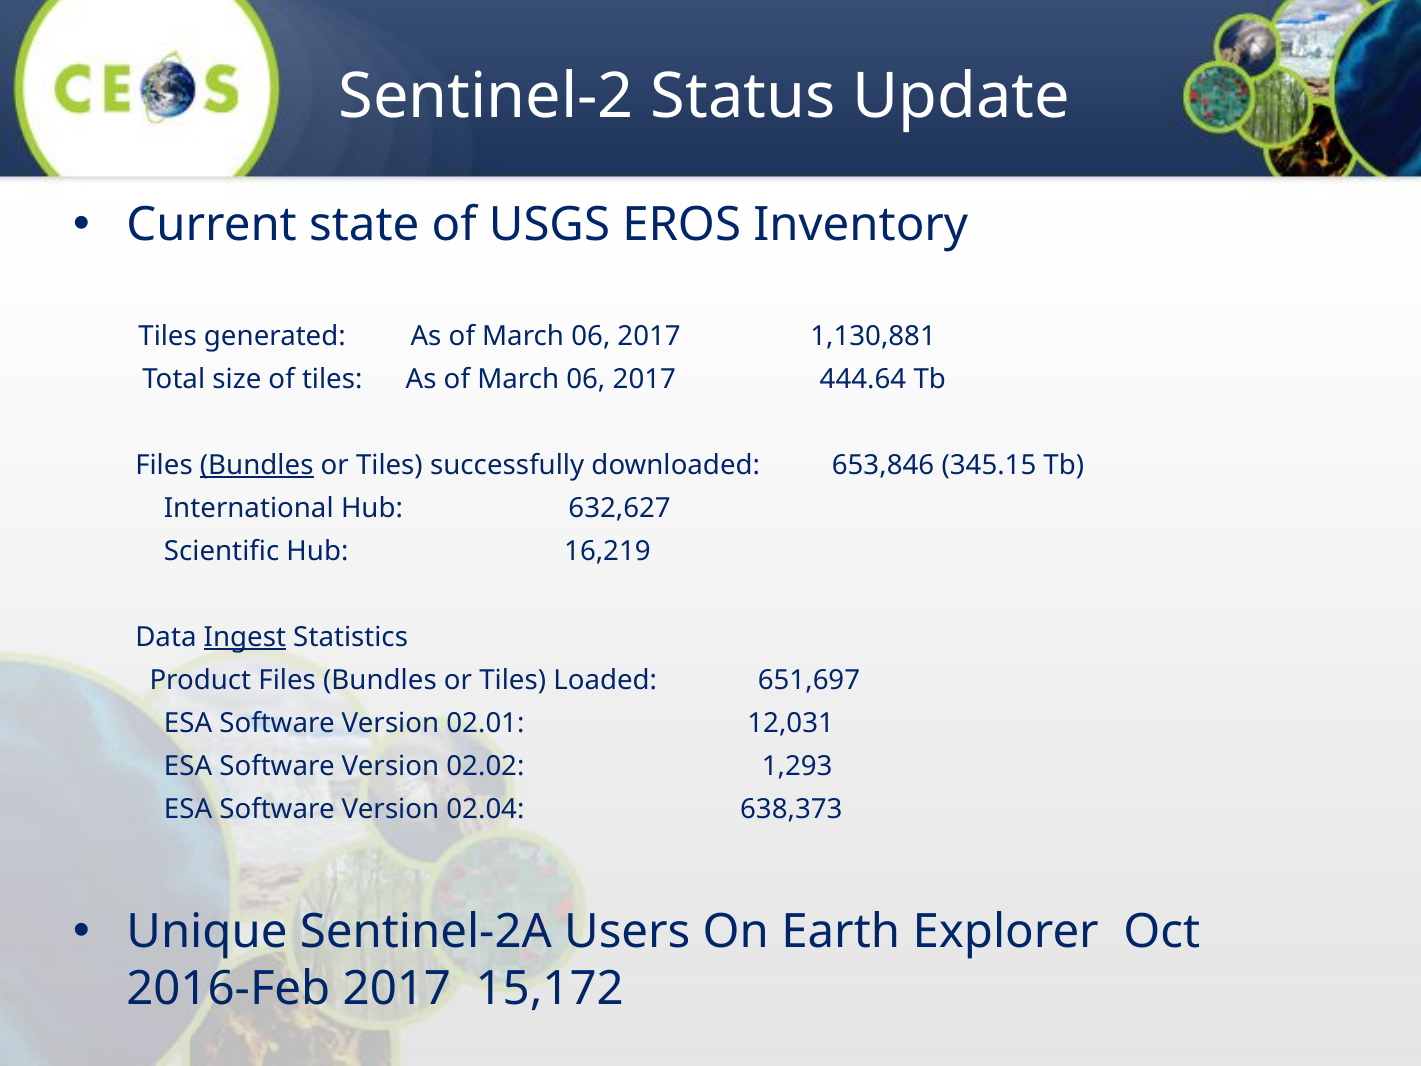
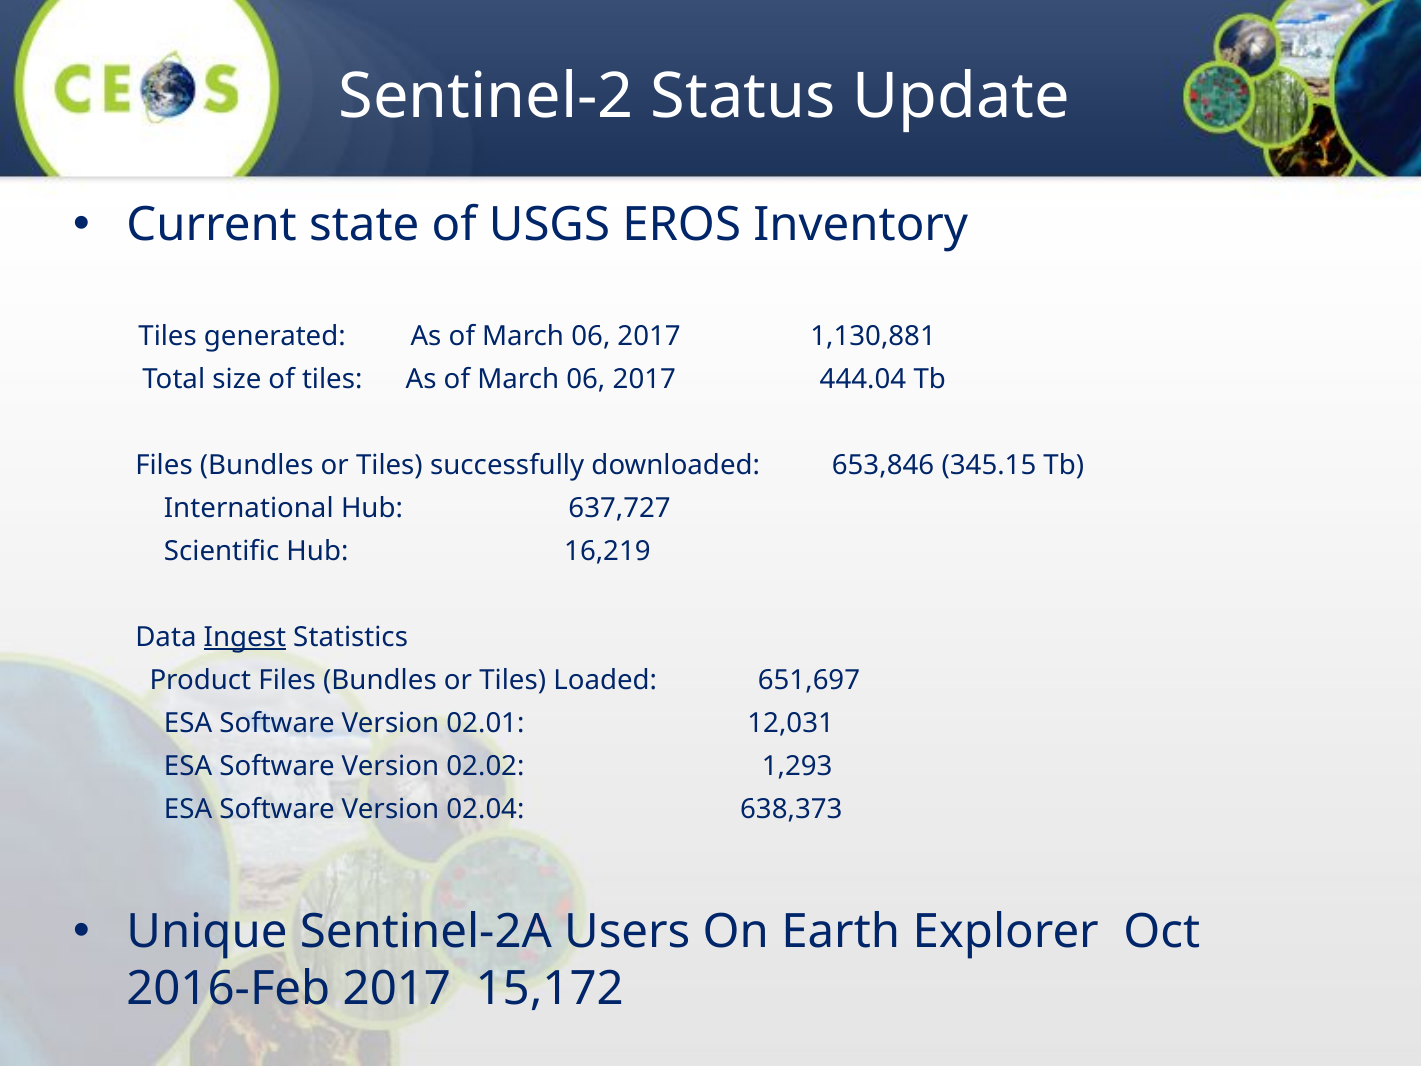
444.64: 444.64 -> 444.04 (863, 379)
Bundles underline: present -> none (257, 465)
632,627: 632,627 -> 637,727 (620, 508)
